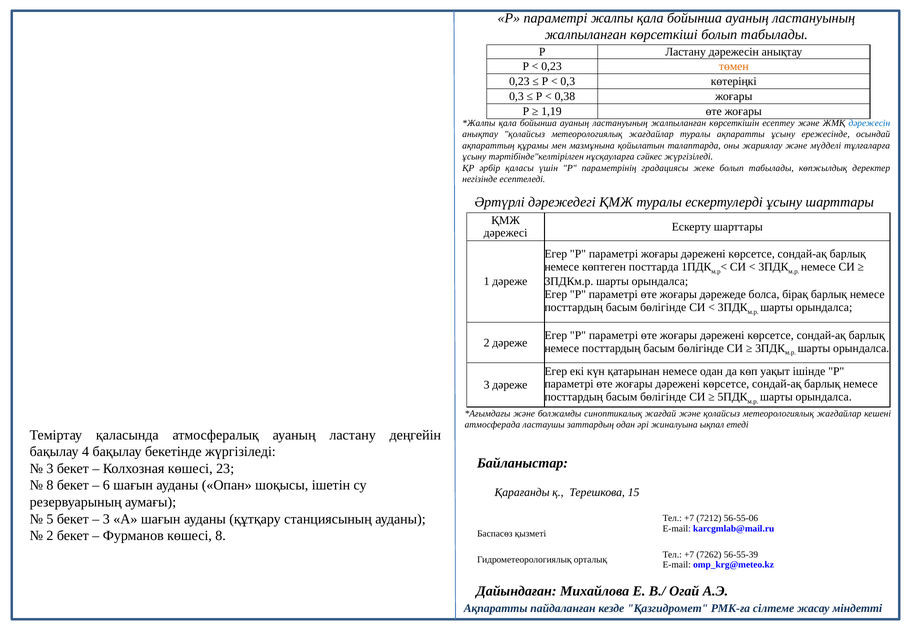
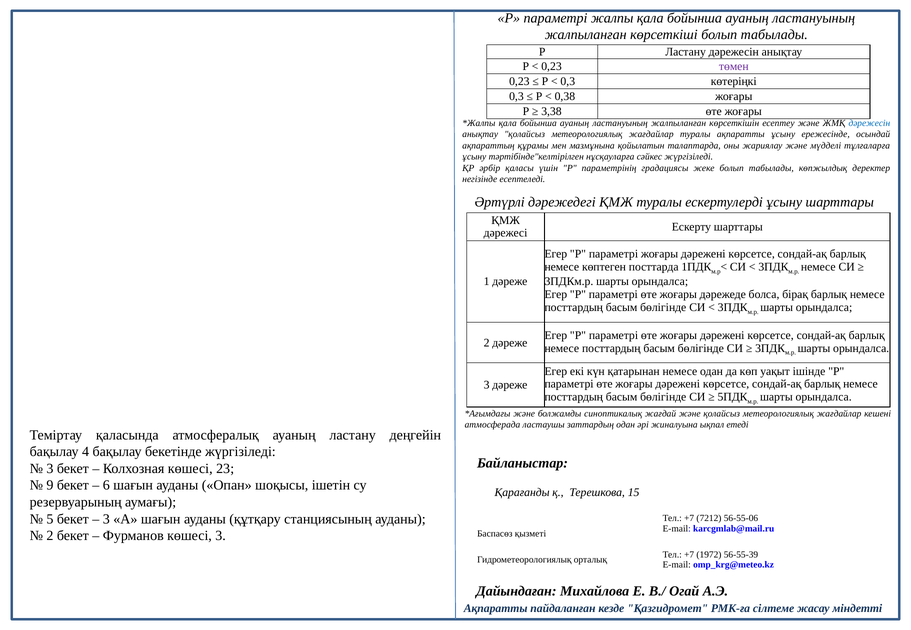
төмен colour: orange -> purple (734, 66)
1,19: 1,19 -> 3,38 (551, 111)
8: 8 -> 9 (50, 486)
көшесі 8: 8 -> 3 (221, 536)
7262: 7262 -> 1972 (709, 555)
